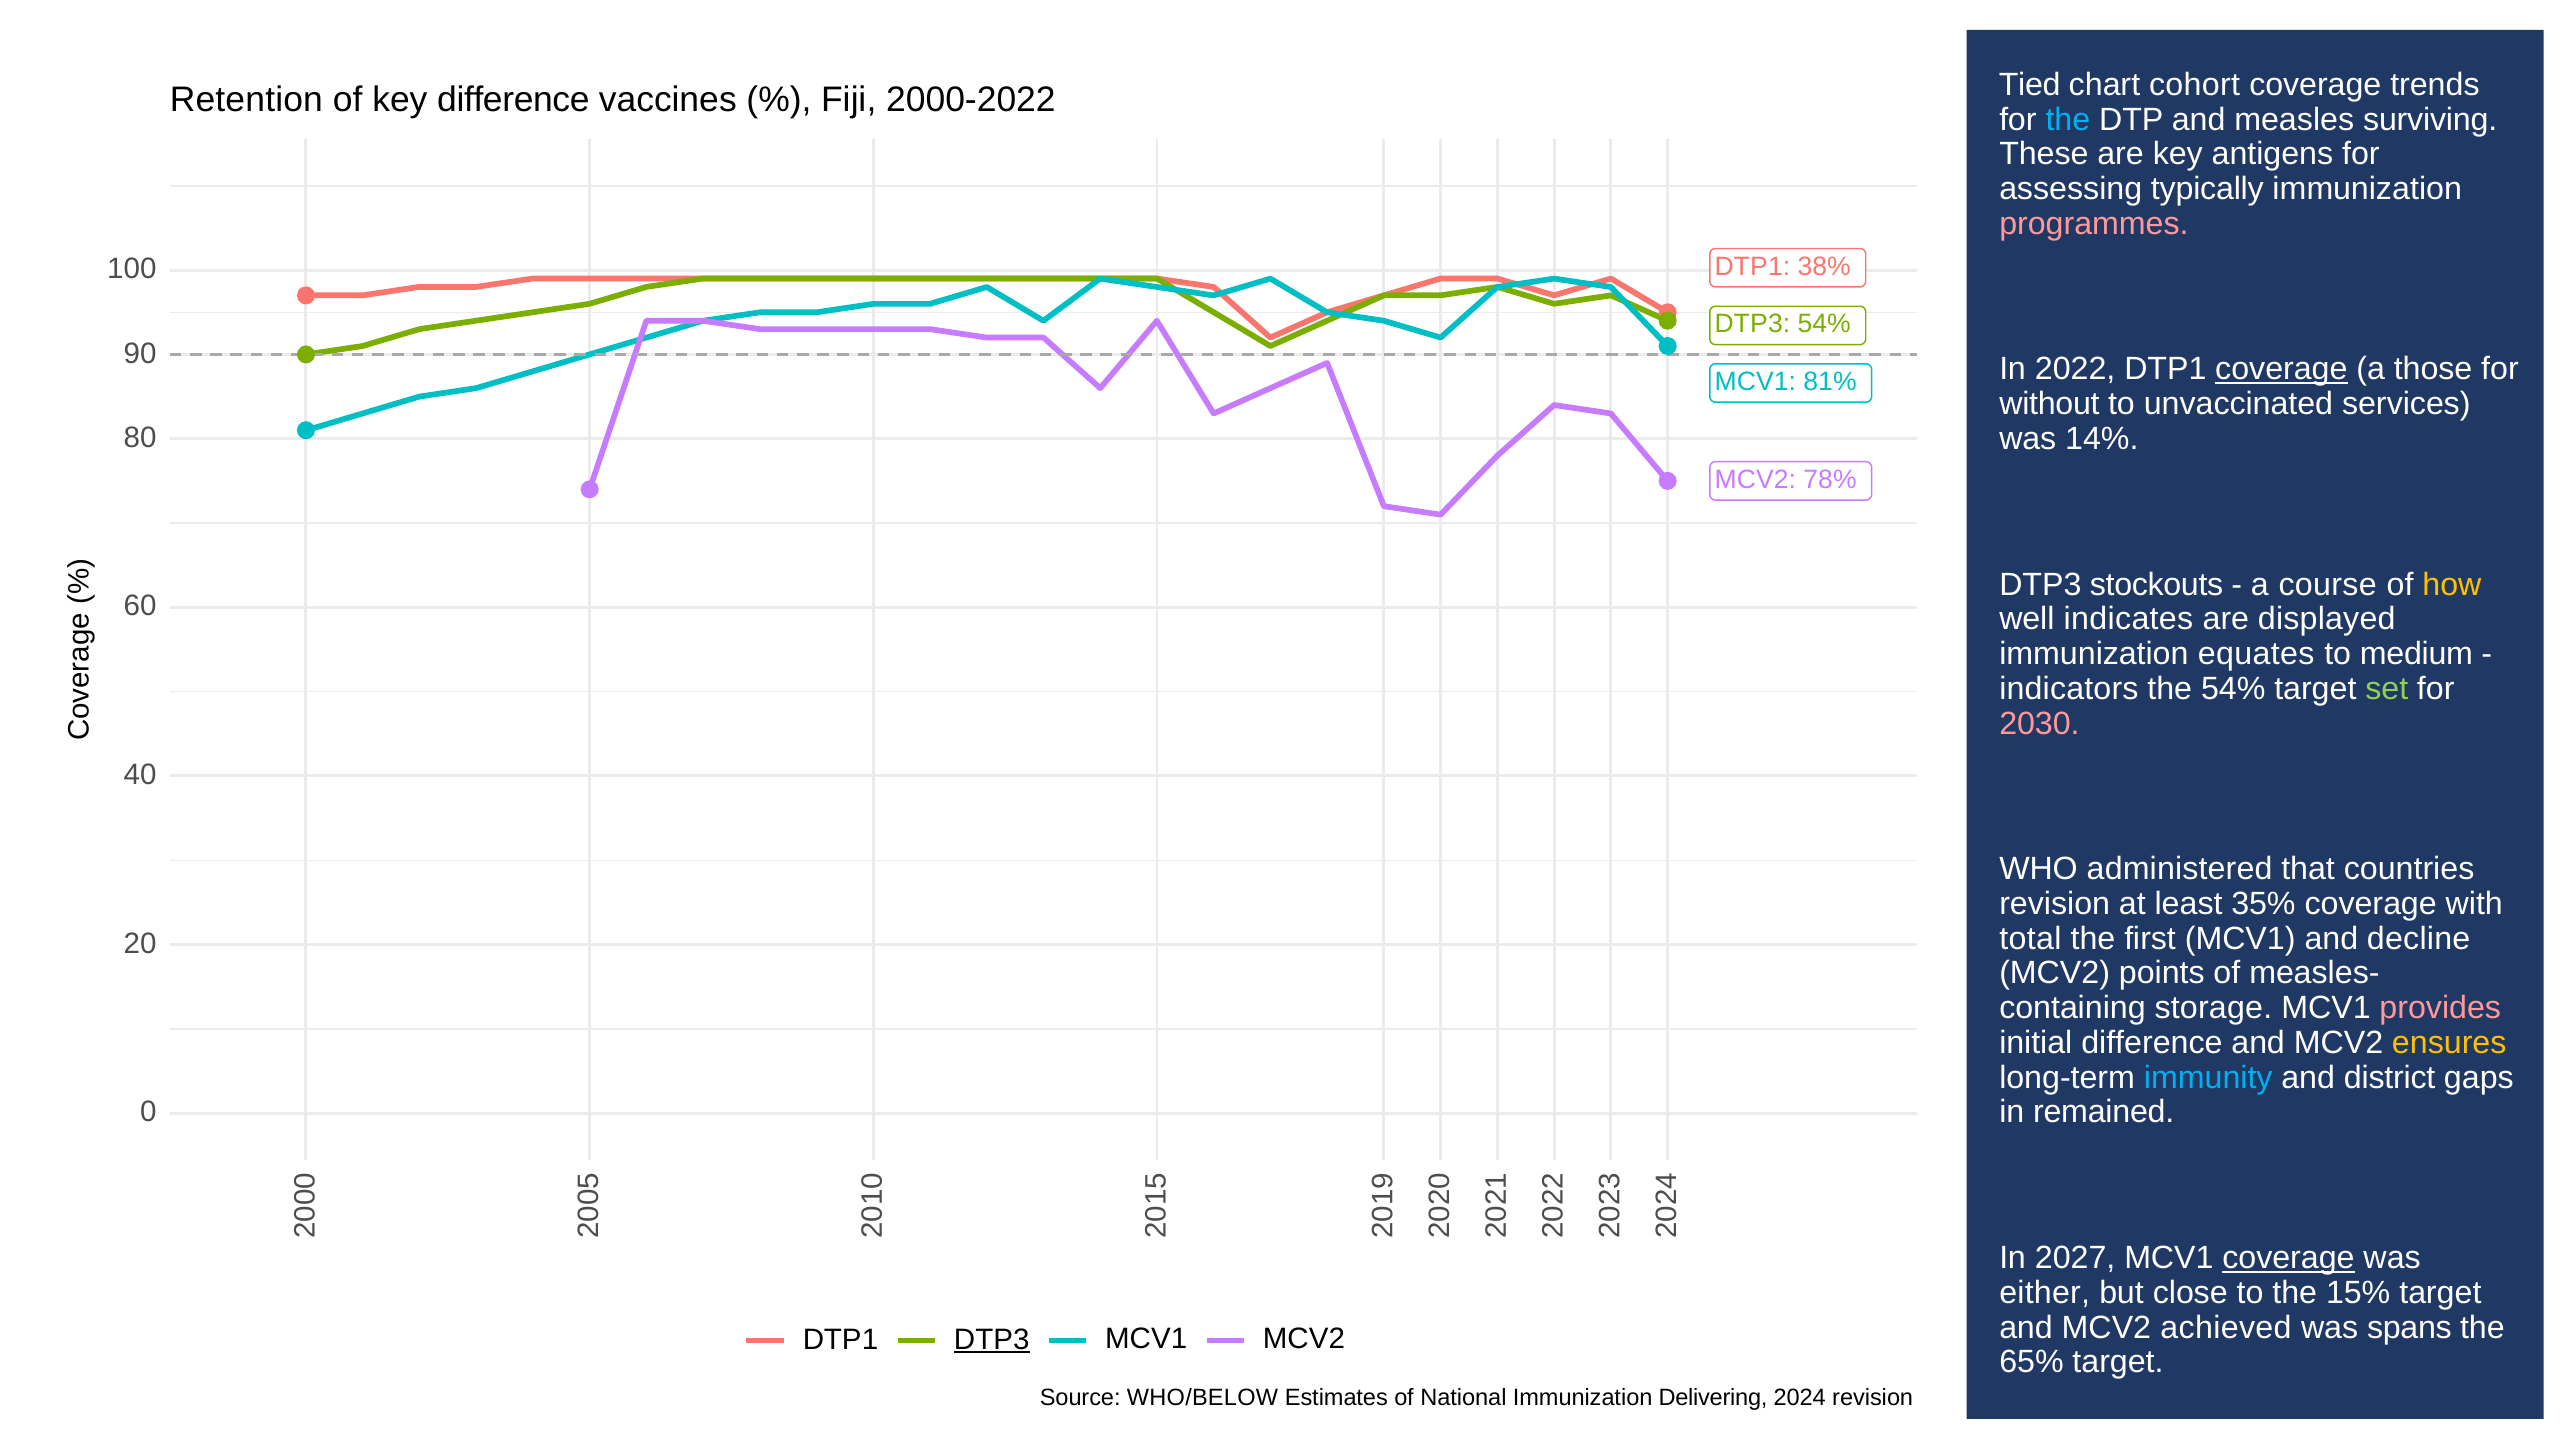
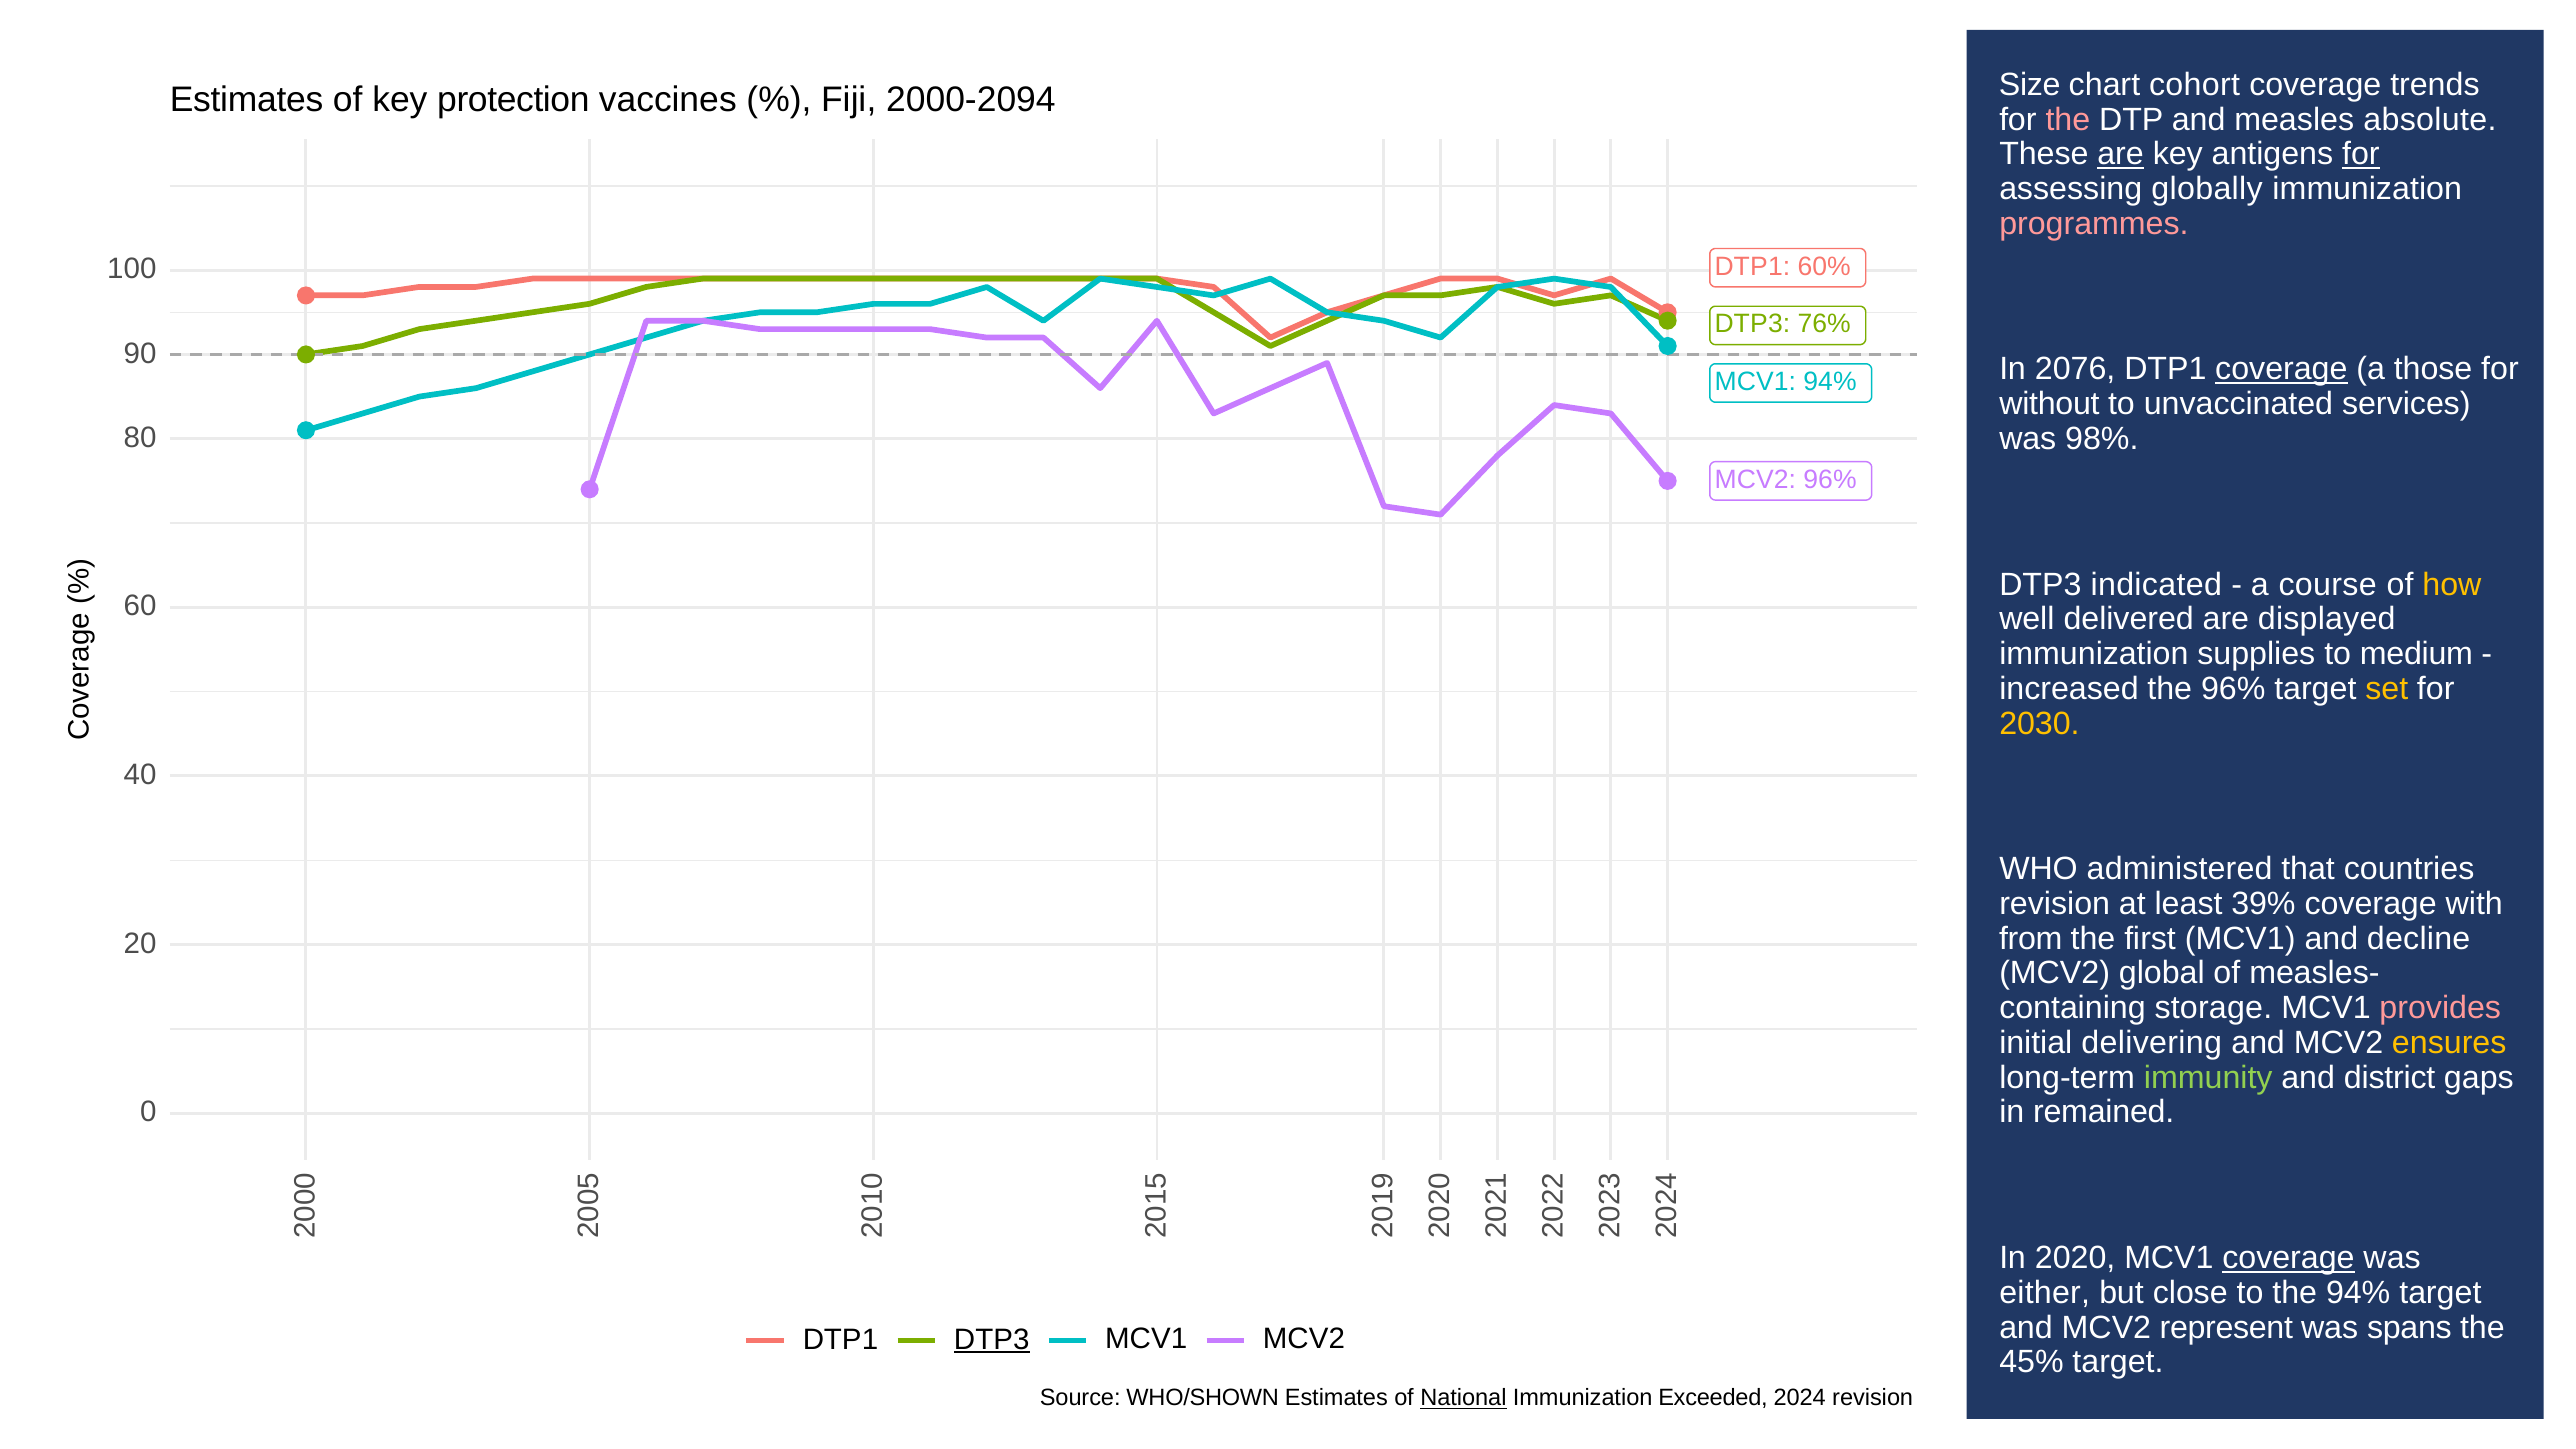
Tied: Tied -> Size (2030, 85)
Retention: Retention -> Estimates (247, 100)
key difference: difference -> protection (513, 100)
2000-2022: 2000-2022 -> 2000-2094 (971, 100)
the colour: light blue -> pink (2068, 119)
surviving: surviving -> absolute (2430, 119)
are underline: none -> present (2121, 154)
for underline: none -> present (2361, 154)
typically: typically -> globally (2207, 189)
38%: 38% -> 60% (1824, 266)
DTP3 54%: 54% -> 76% (1824, 324)
2022: 2022 -> 2076 (2075, 369)
MCV1 81%: 81% -> 94% (1830, 382)
14%: 14% -> 98% (2102, 439)
MCV2 78%: 78% -> 96% (1830, 480)
stockouts: stockouts -> indicated (2156, 584)
indicates: indicates -> delivered (2129, 619)
equates: equates -> supplies (2256, 654)
indicators: indicators -> increased (2069, 689)
the 54%: 54% -> 96% (2233, 689)
set colour: light green -> yellow (2387, 689)
2030 colour: pink -> yellow (2039, 723)
35%: 35% -> 39% (2263, 904)
total: total -> from (2031, 939)
points: points -> global (2162, 973)
initial difference: difference -> delivering (2152, 1043)
immunity colour: light blue -> light green (2208, 1078)
2027: 2027 -> 2020 (2075, 1258)
the 15%: 15% -> 94% (2358, 1293)
achieved: achieved -> represent (2226, 1327)
65%: 65% -> 45% (2031, 1362)
WHO/BELOW: WHO/BELOW -> WHO/SHOWN (1203, 1398)
National underline: none -> present (1463, 1398)
Delivering: Delivering -> Exceeded (1713, 1398)
